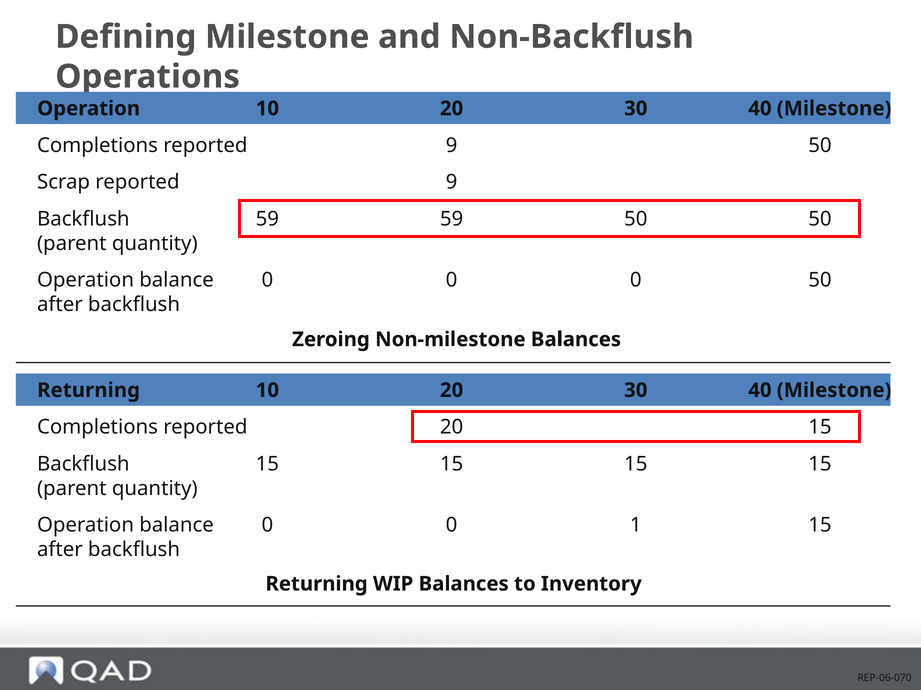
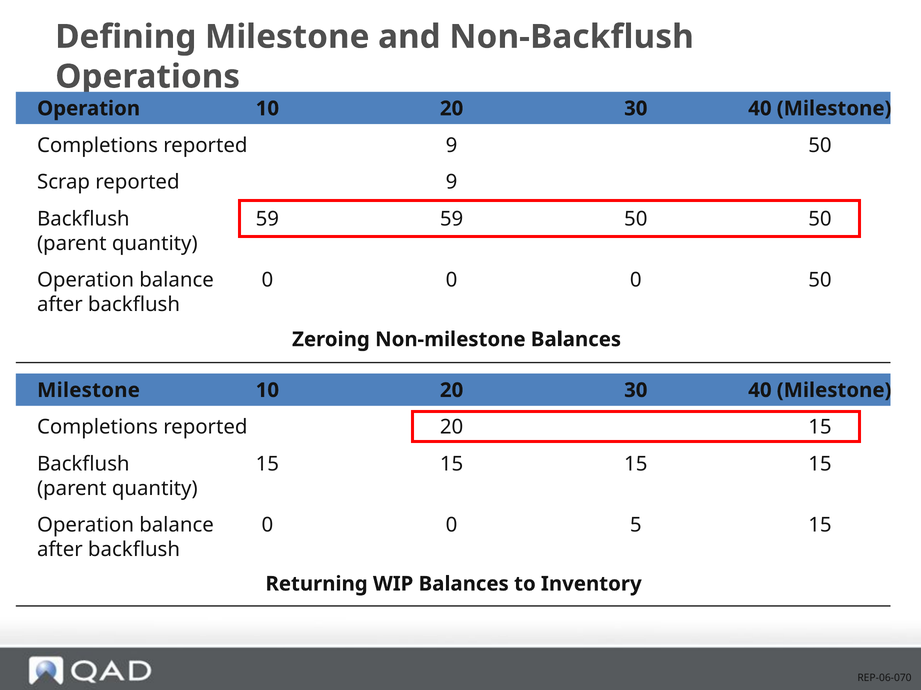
Returning: Returning -> Milestone (89, 391)
1: 1 -> 5 (636, 526)
